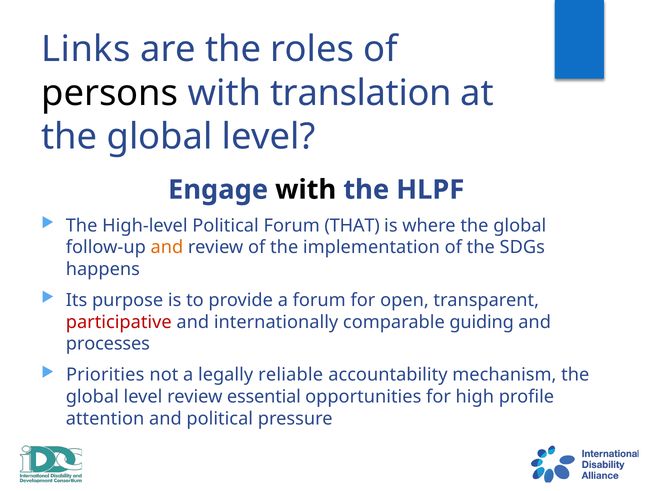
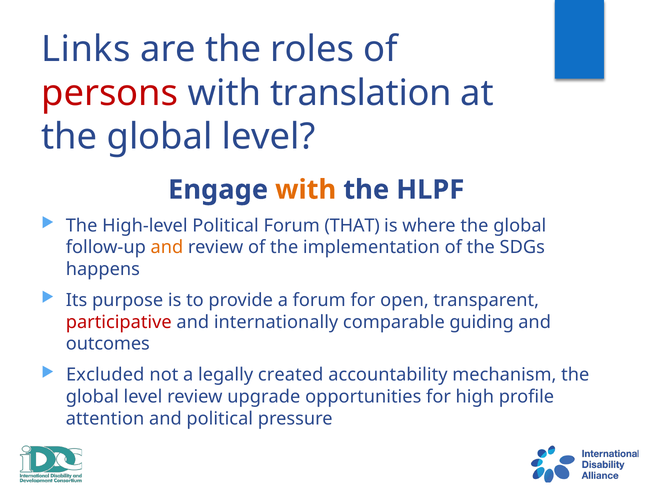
persons colour: black -> red (110, 93)
with colour: black -> orange (306, 190)
processes: processes -> outcomes (108, 344)
Priorities: Priorities -> Excluded (105, 375)
reliable: reliable -> created (291, 375)
essential: essential -> upgrade (264, 397)
